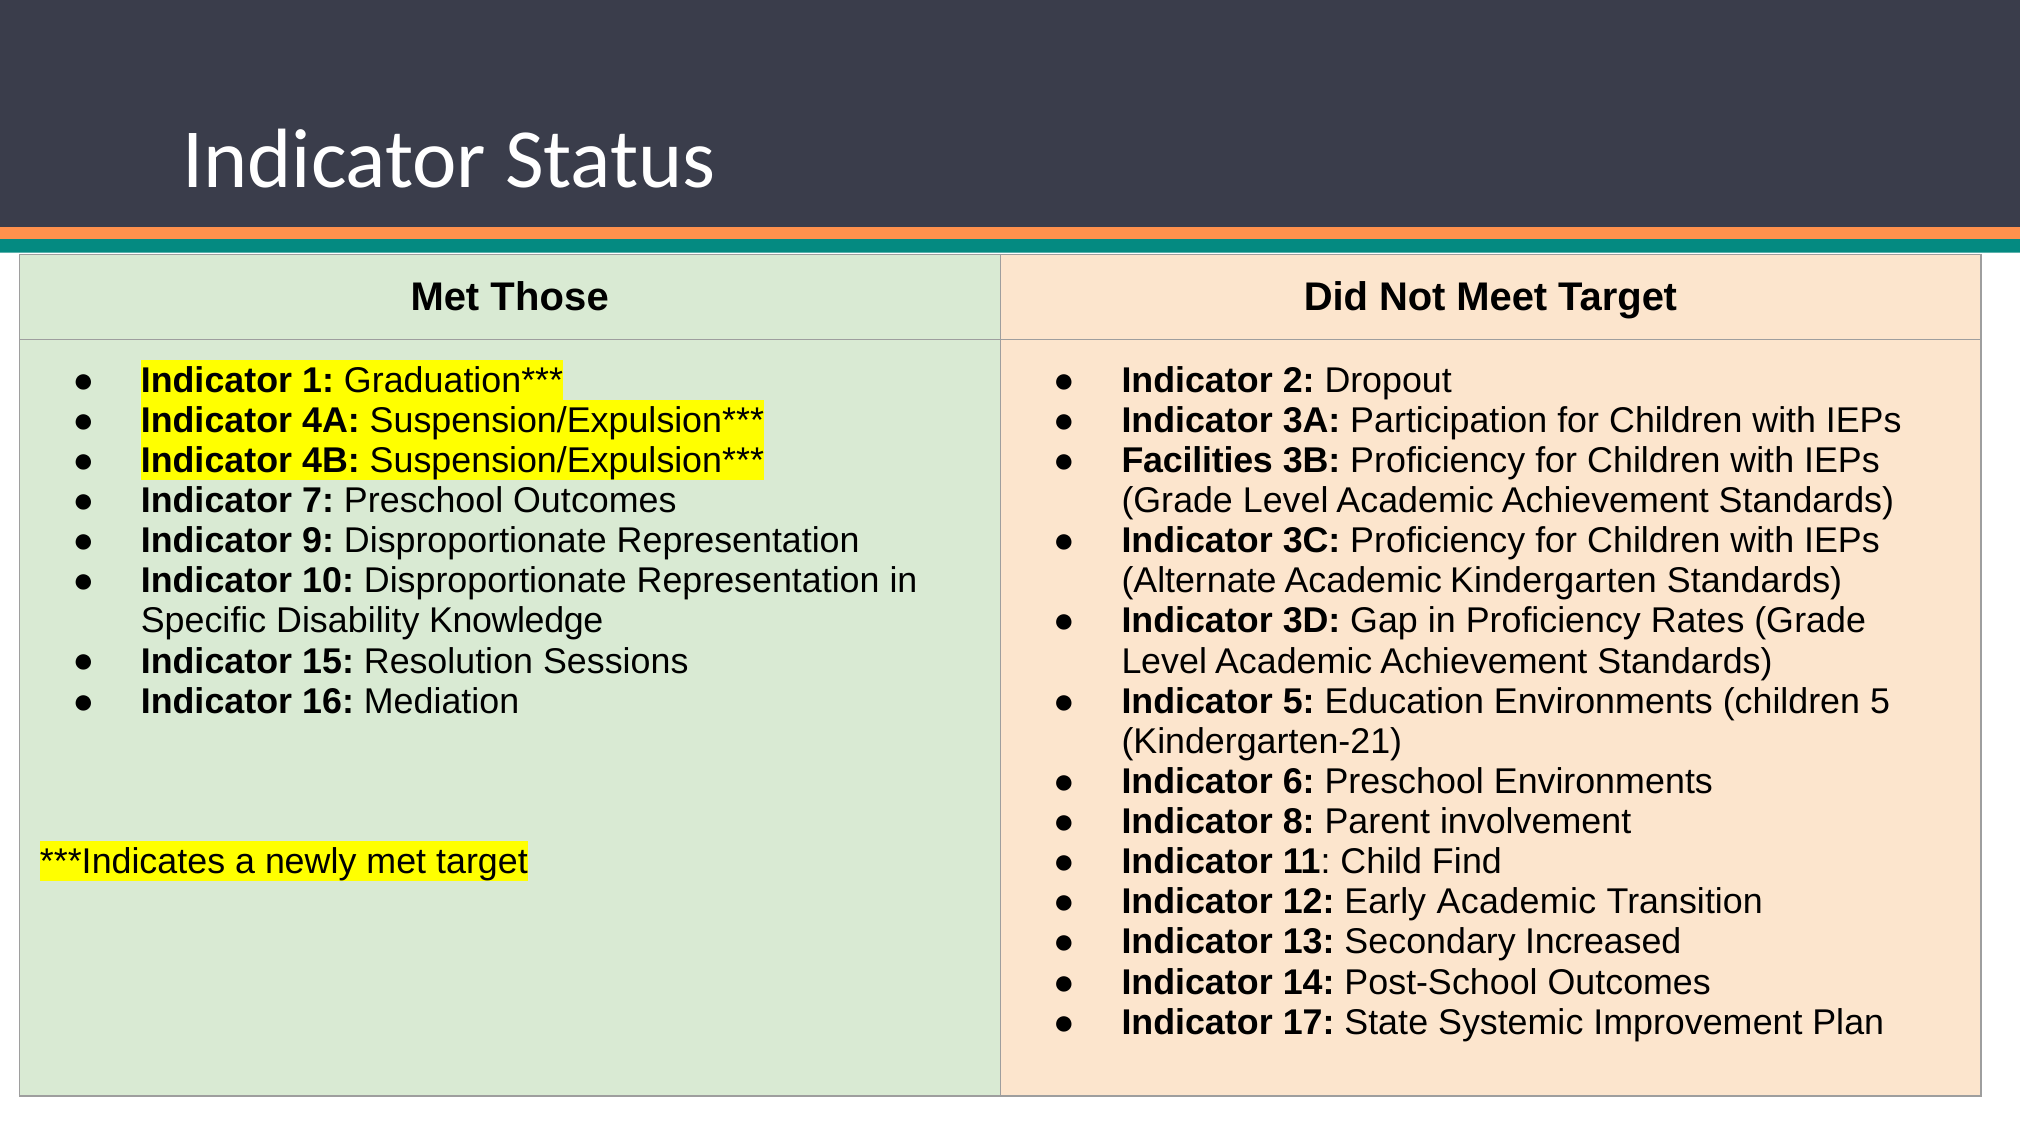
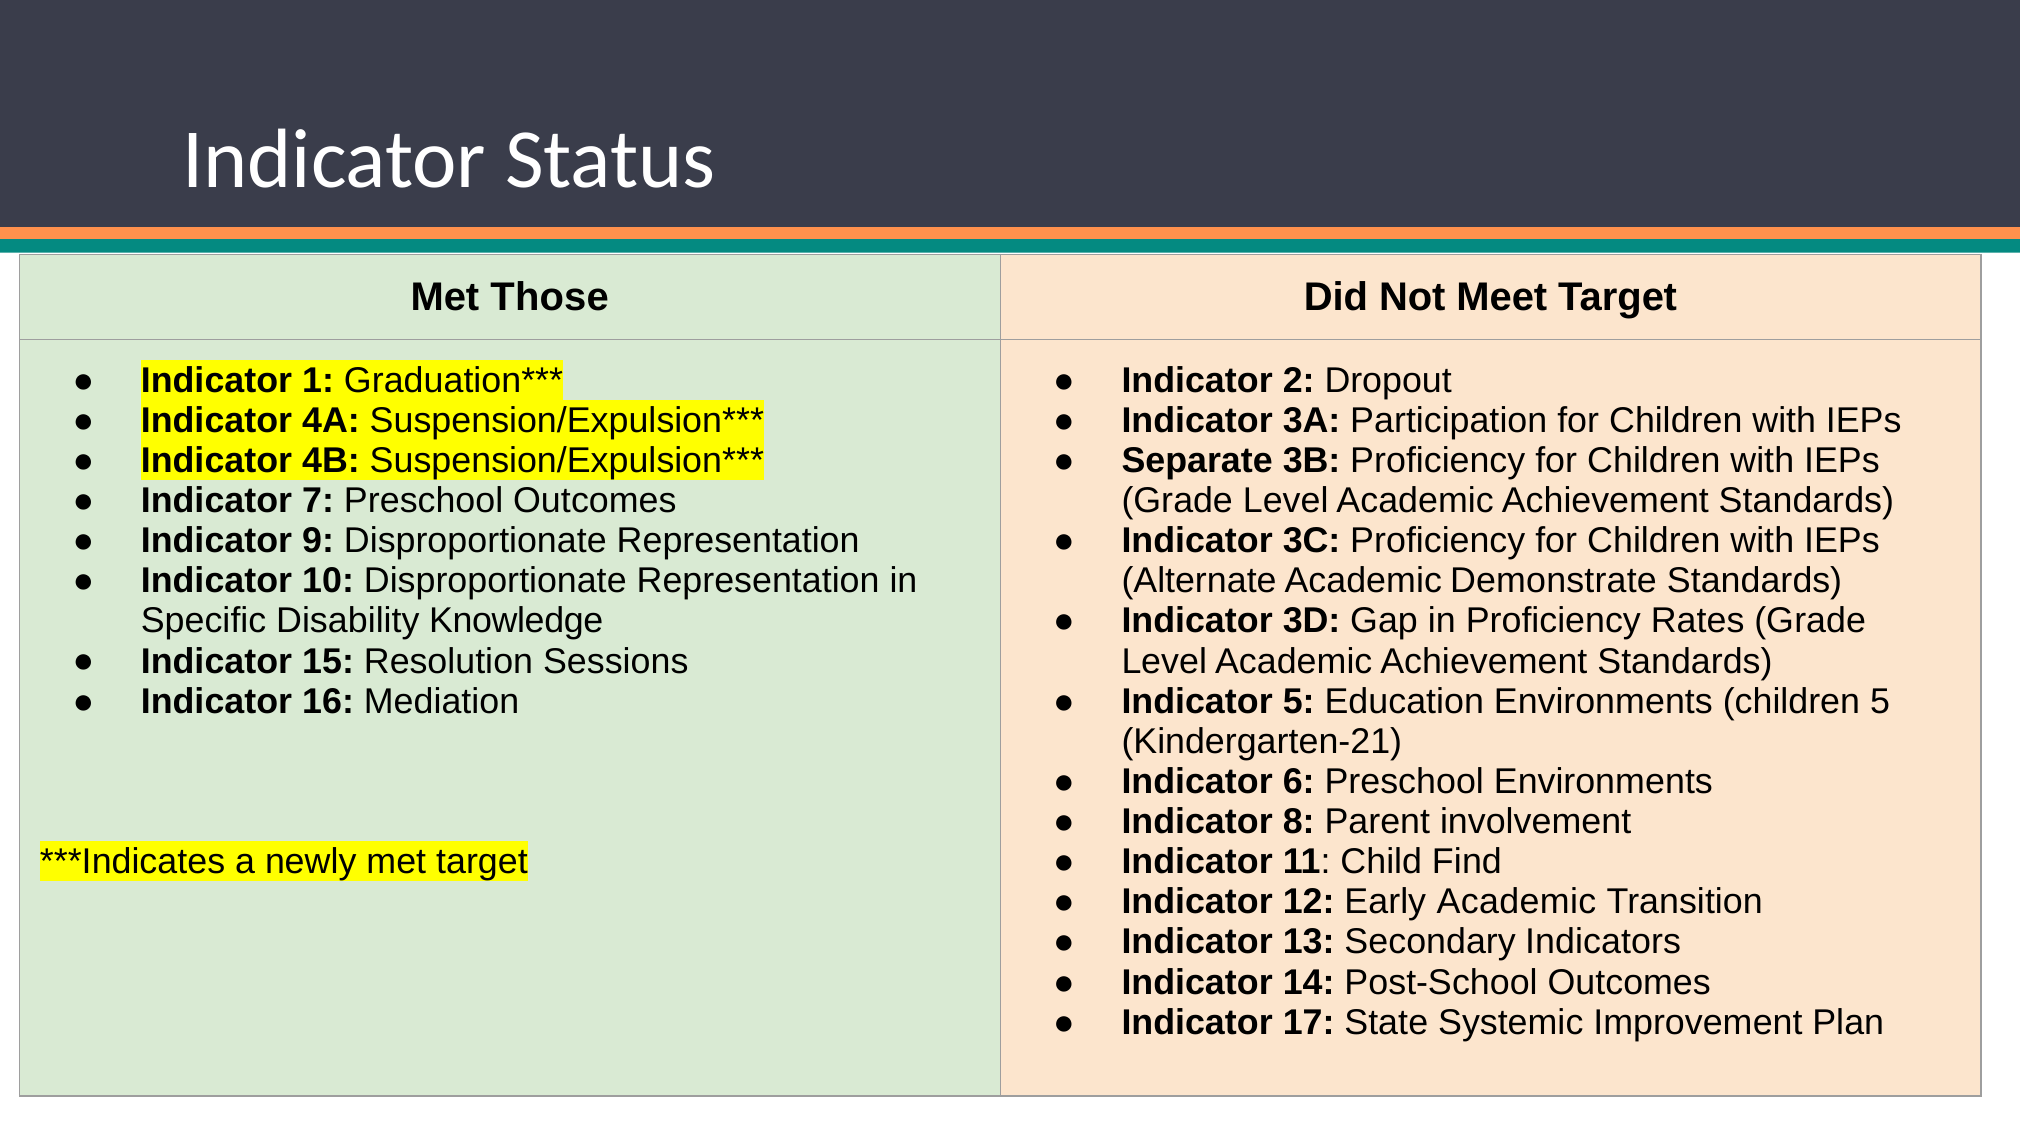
Facilities: Facilities -> Separate (1197, 461)
Kindergarten: Kindergarten -> Demonstrate (1553, 581)
Increased: Increased -> Indicators (1603, 942)
